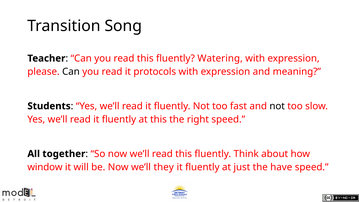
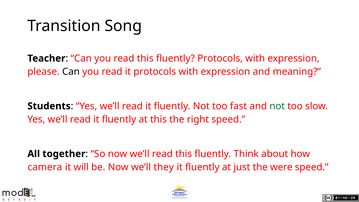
fluently Watering: Watering -> Protocols (220, 58)
not colour: black -> green (277, 106)
window: window -> camera (45, 167)
have: have -> were (281, 167)
